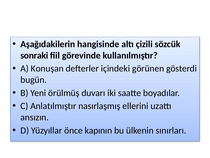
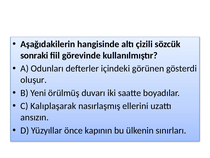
Konuşan: Konuşan -> Odunları (47, 68)
bugün: bugün -> oluşur (34, 80)
Anlatılmıştır: Anlatılmıştır -> Kalıplaşarak (53, 106)
